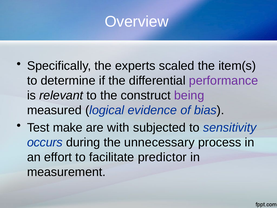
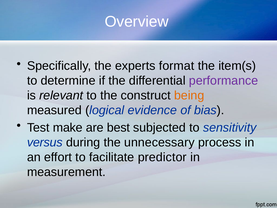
scaled: scaled -> format (177, 66)
being colour: purple -> orange (189, 95)
with: with -> best (118, 127)
occurs: occurs -> versus (45, 142)
